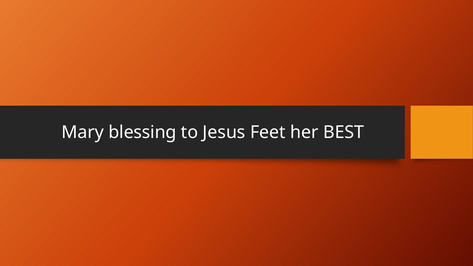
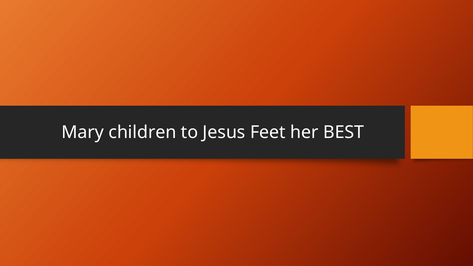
blessing: blessing -> children (142, 132)
